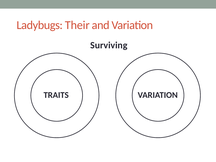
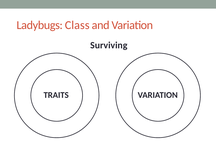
Their: Their -> Class (77, 25)
